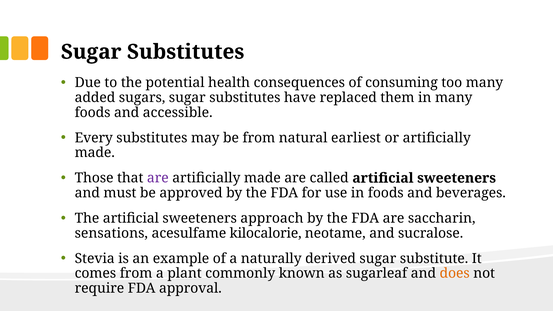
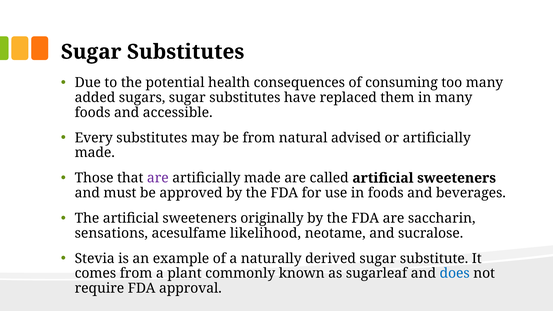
earliest: earliest -> advised (356, 138)
approach: approach -> originally (272, 218)
kilocalorie: kilocalorie -> likelihood (265, 233)
does colour: orange -> blue (455, 274)
